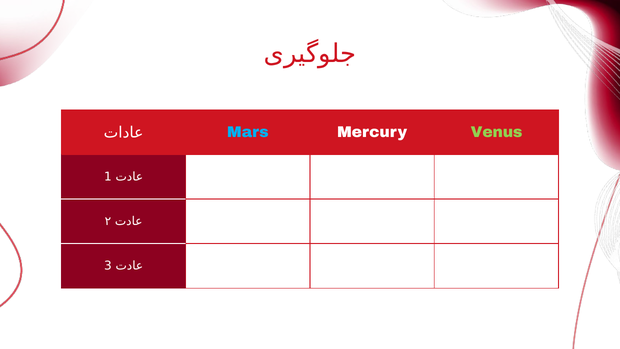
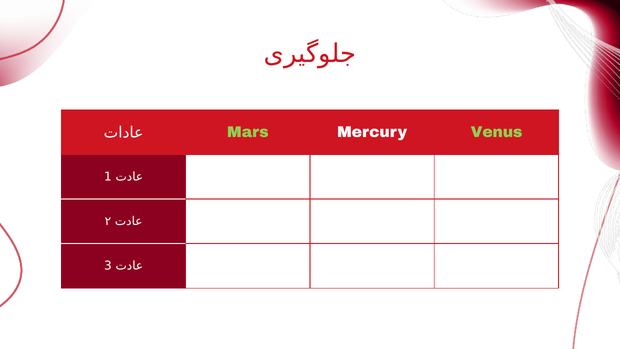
Mars colour: light blue -> light green (248, 132)
